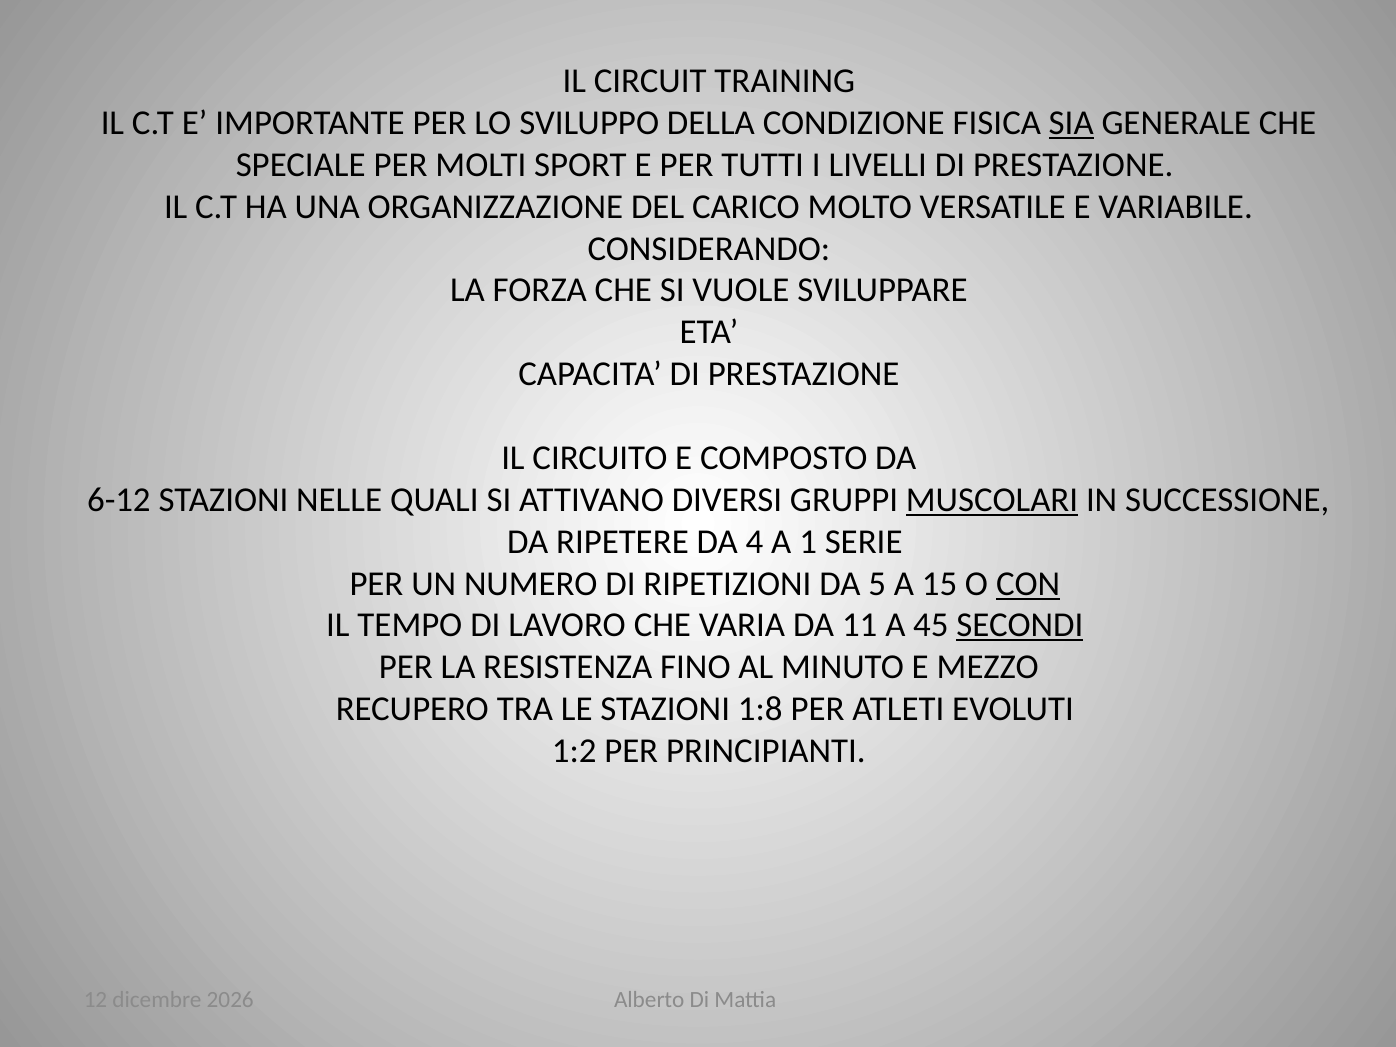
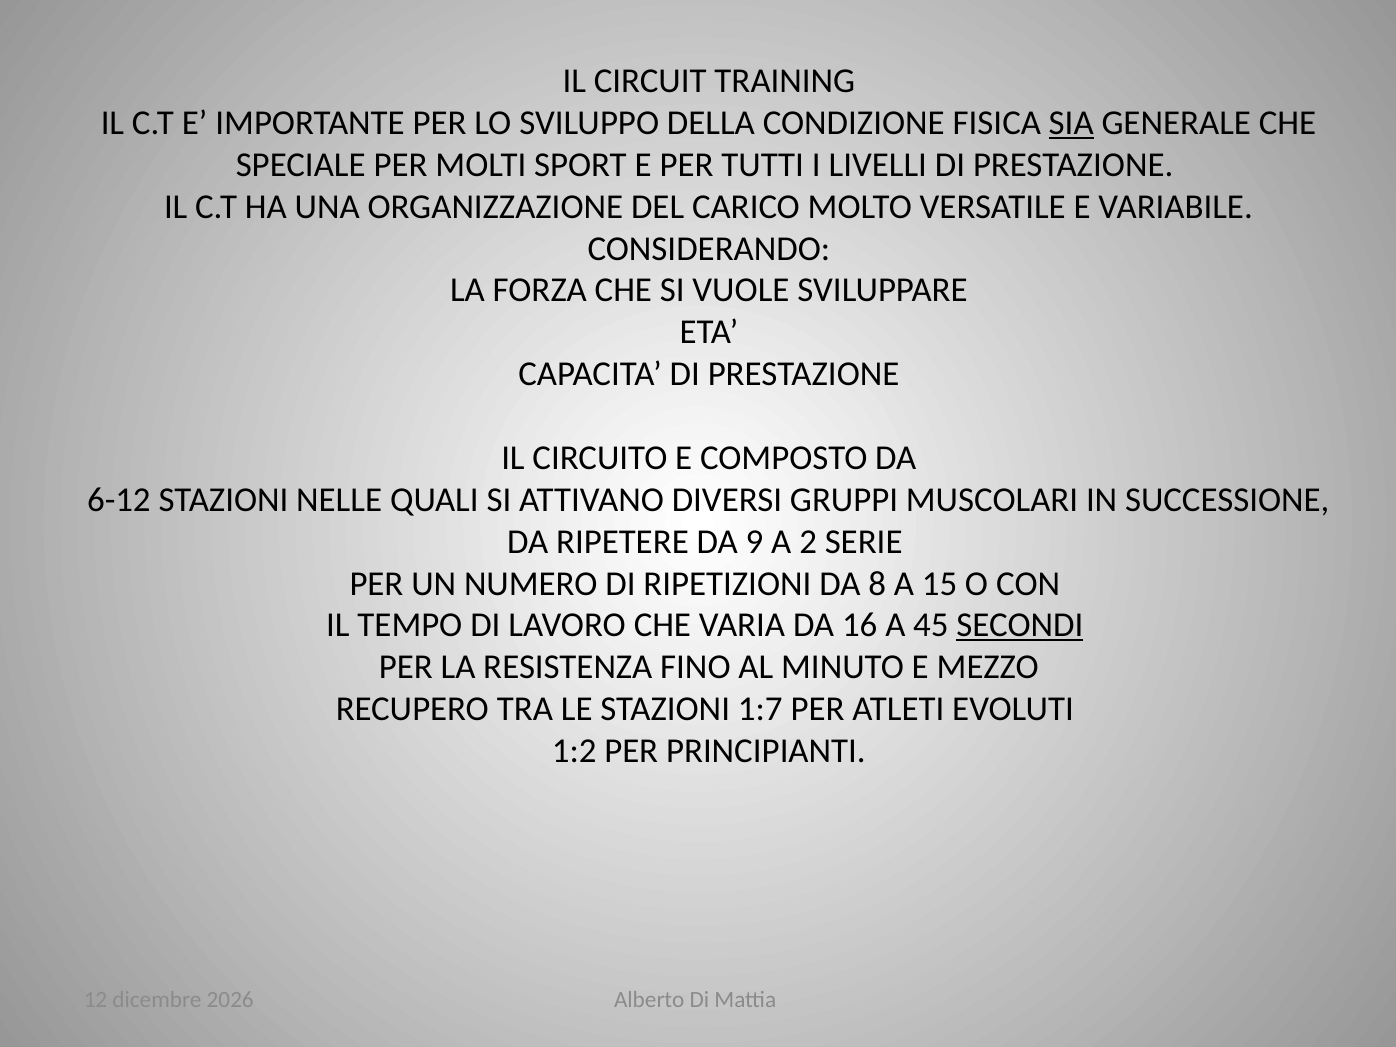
MUSCOLARI underline: present -> none (992, 500)
4: 4 -> 9 (755, 542)
1: 1 -> 2 (808, 542)
5: 5 -> 8 (877, 584)
CON underline: present -> none (1028, 584)
11: 11 -> 16 (860, 625)
1:8: 1:8 -> 1:7 (760, 709)
